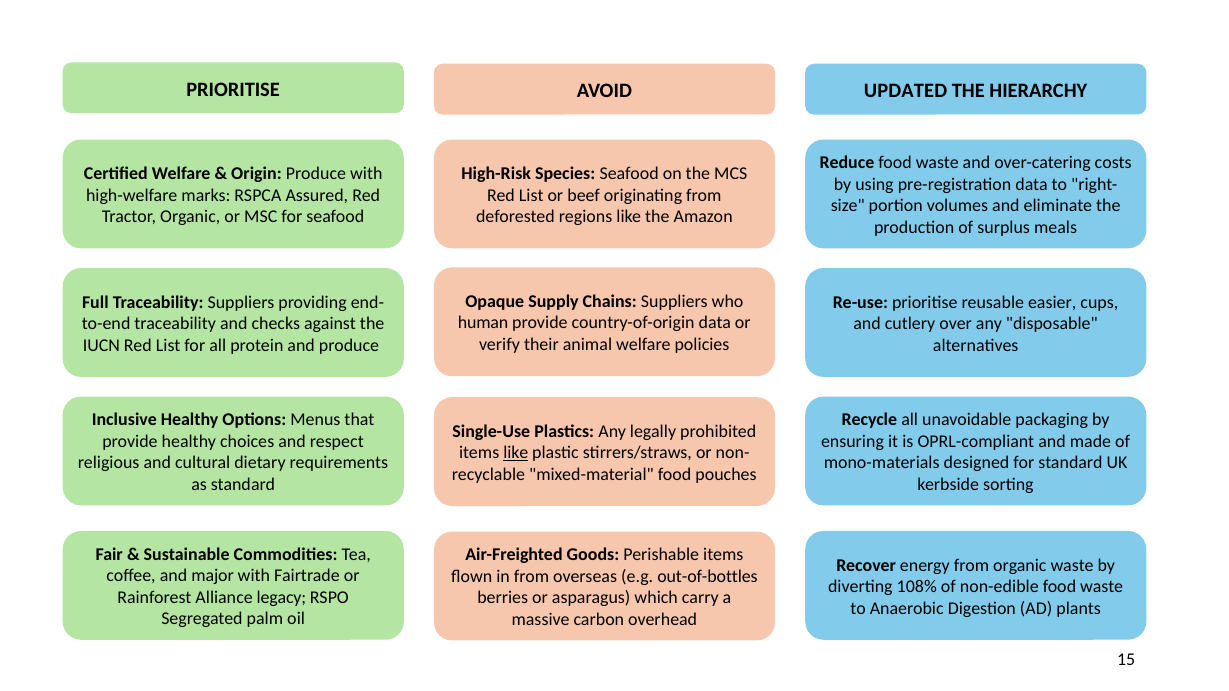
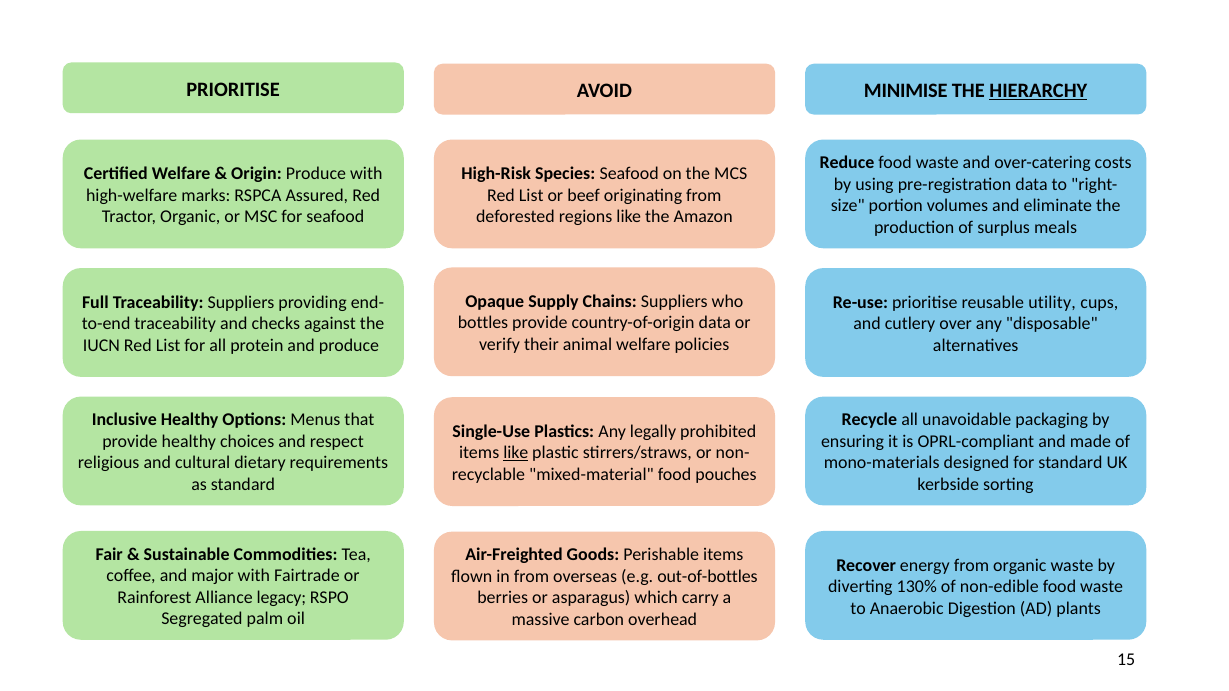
UPDATED: UPDATED -> MINIMISE (906, 91)
HIERARCHY underline: none -> present (1038, 91)
easier: easier -> utility (1052, 302)
human: human -> bottles (483, 323)
108%: 108% -> 130% (917, 587)
